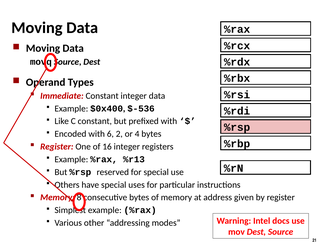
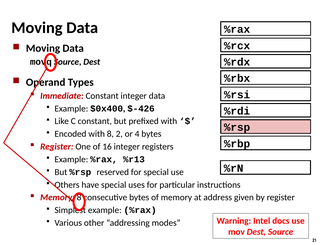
$-536: $-536 -> $-426 (141, 109)
with 6: 6 -> 8 (110, 134)
